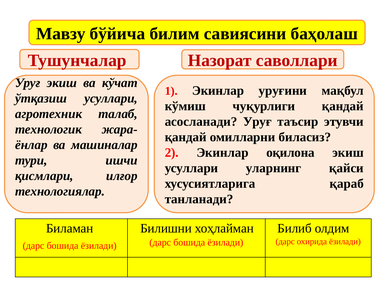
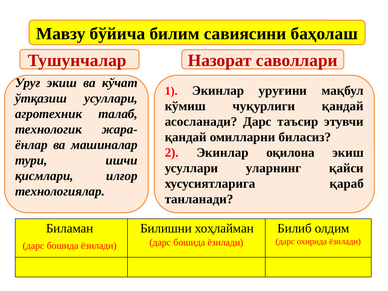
асосланади Уруғ: Уруғ -> Дарс (257, 122)
